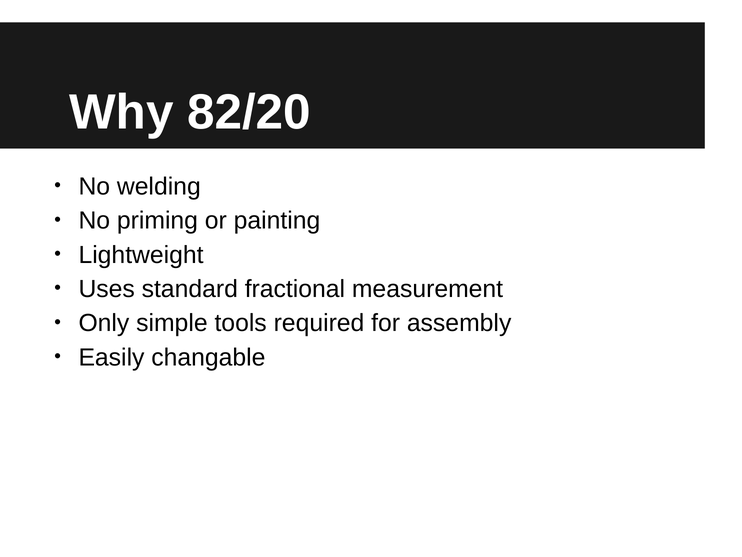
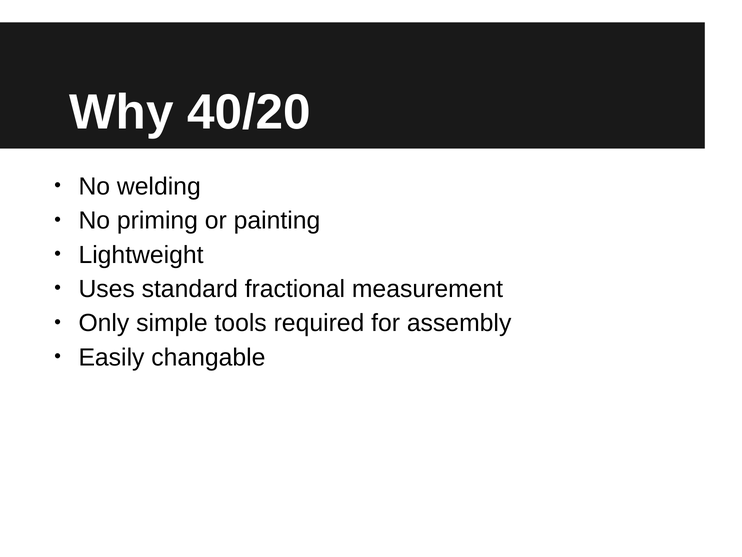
82/20: 82/20 -> 40/20 (249, 112)
